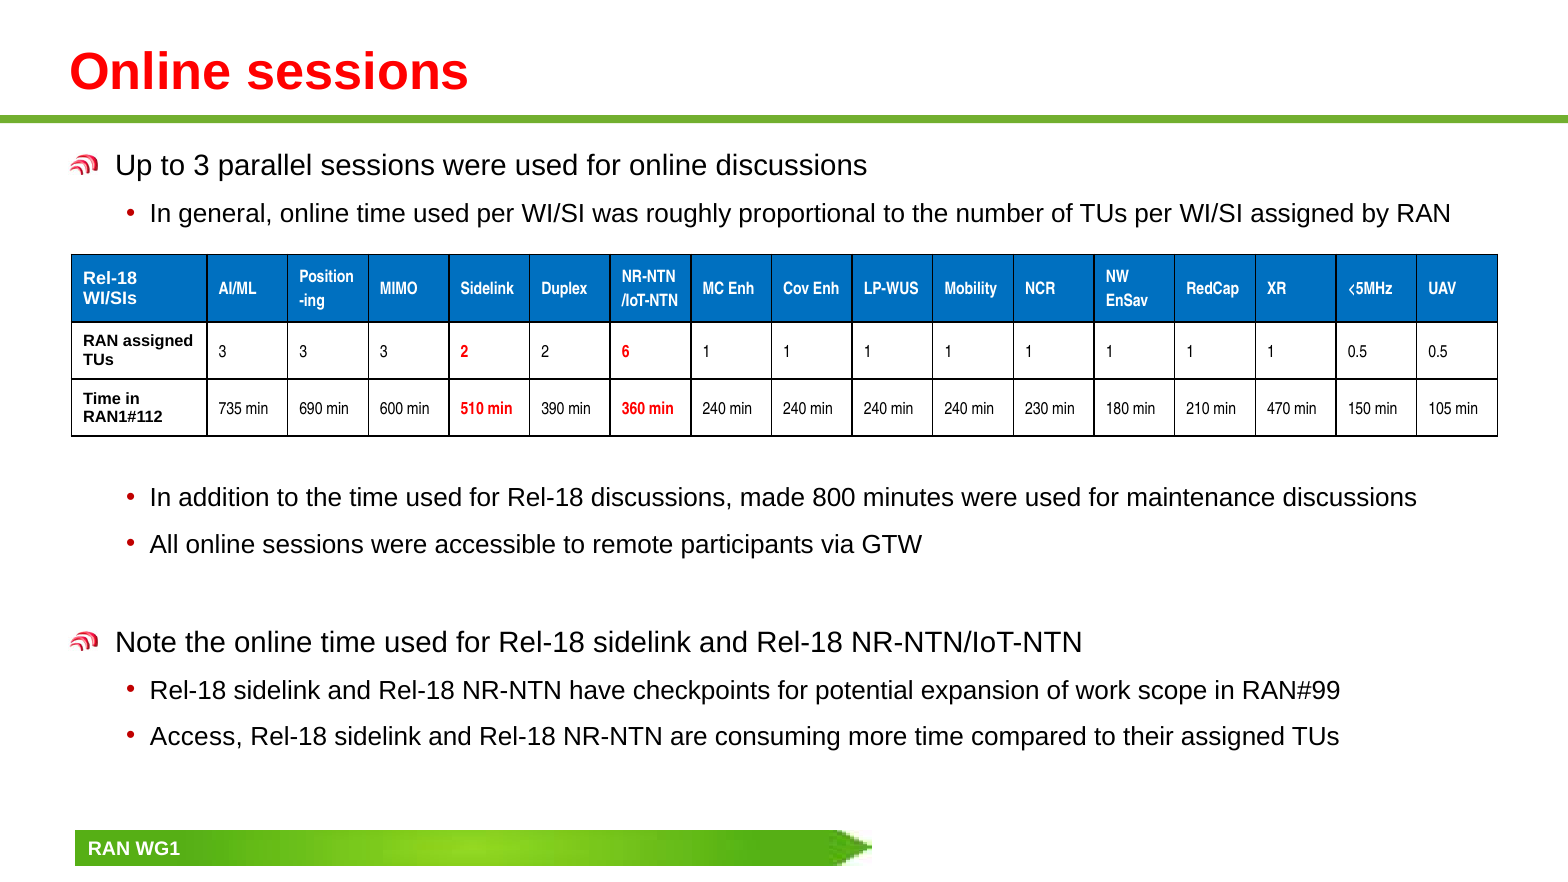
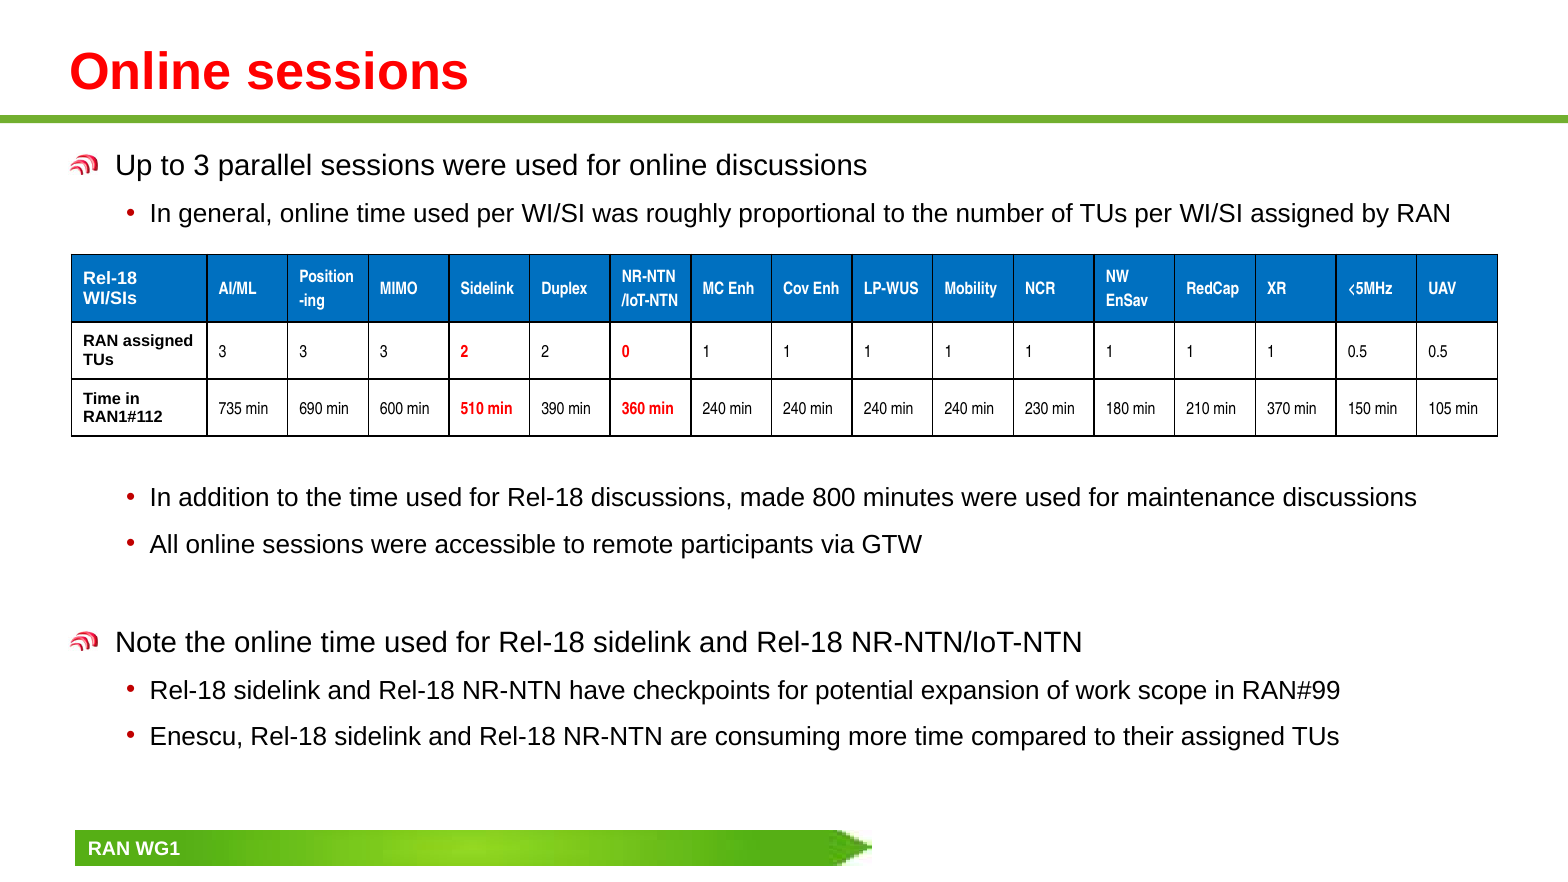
6: 6 -> 0 (626, 351)
470: 470 -> 370 (1279, 409)
Access: Access -> Enescu (197, 737)
